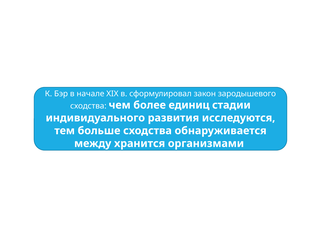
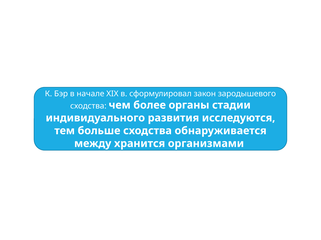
единиц: единиц -> органы (189, 105)
